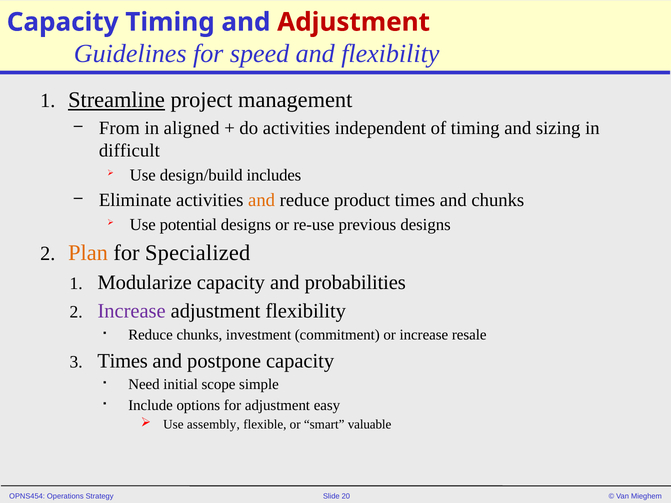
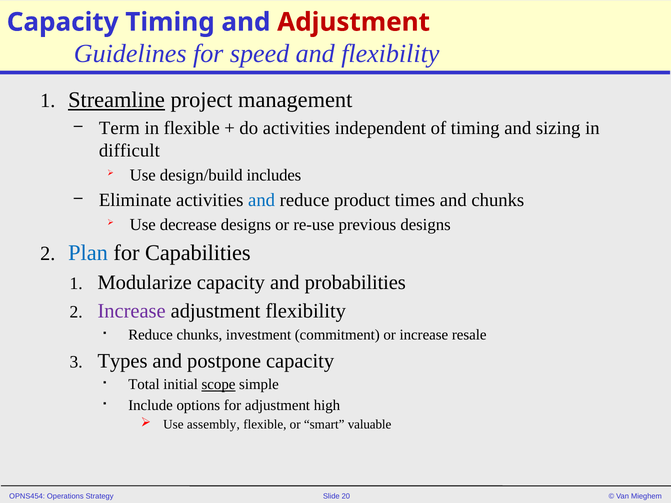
From: From -> Term (119, 128)
in aligned: aligned -> flexible (192, 128)
and colour: orange -> blue (262, 200)
potential: potential -> decrease (188, 225)
Plan colour: orange -> blue (88, 253)
Specialized: Specialized -> Capabilities (198, 253)
Times: Times -> Types (123, 361)
Need: Need -> Total (144, 385)
scope underline: none -> present (219, 385)
easy: easy -> high (327, 406)
